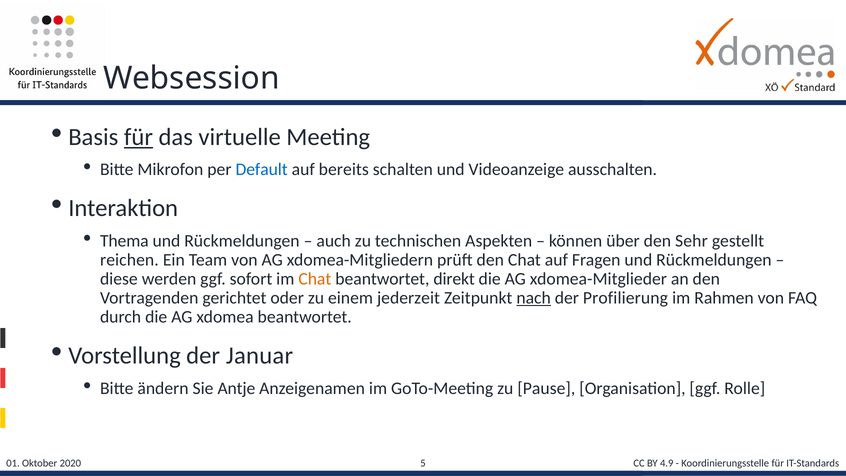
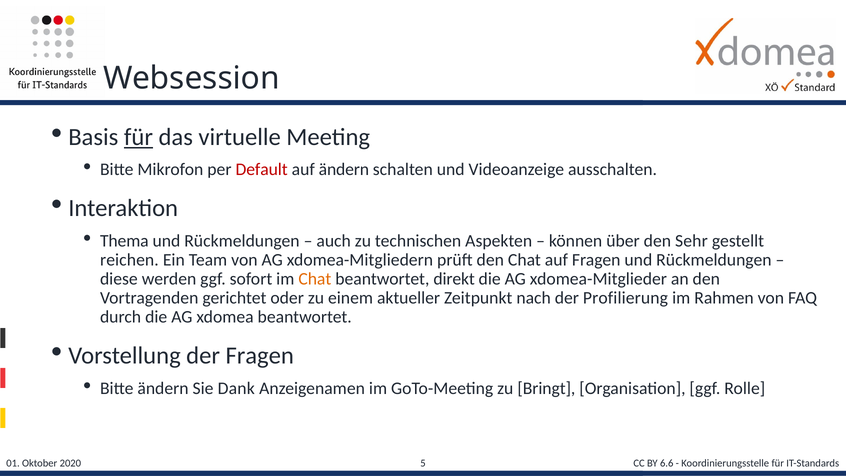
Default colour: blue -> red (262, 170)
auf bereits: bereits -> ändern (344, 170)
jederzeit: jederzeit -> aktueller (409, 298)
nach underline: present -> none (534, 298)
der Januar: Januar -> Fragen (260, 356)
Antje: Antje -> Dank (236, 388)
Pause: Pause -> Bringt (546, 388)
4.9: 4.9 -> 6.6 (667, 463)
